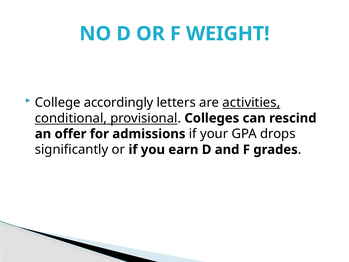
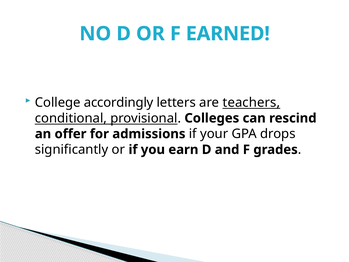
WEIGHT: WEIGHT -> EARNED (228, 34)
activities: activities -> teachers (251, 102)
